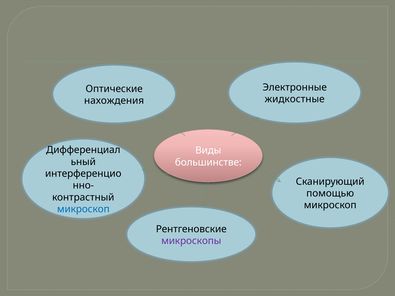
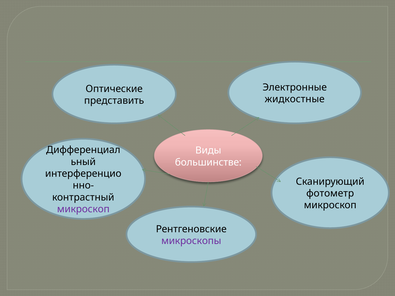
нахождения: нахождения -> представить (114, 101)
помощью: помощью -> фотометр (330, 194)
микроскоп colour: blue -> purple (83, 209)
